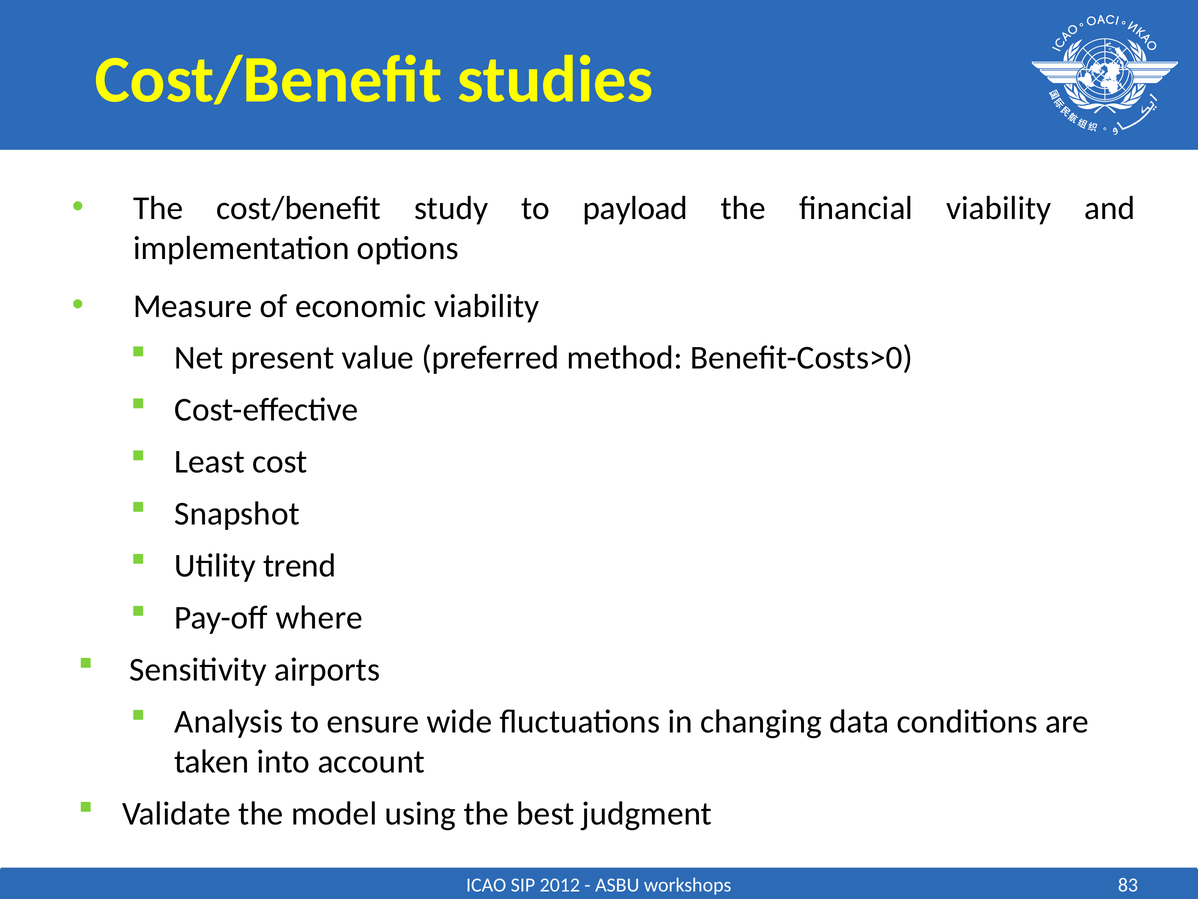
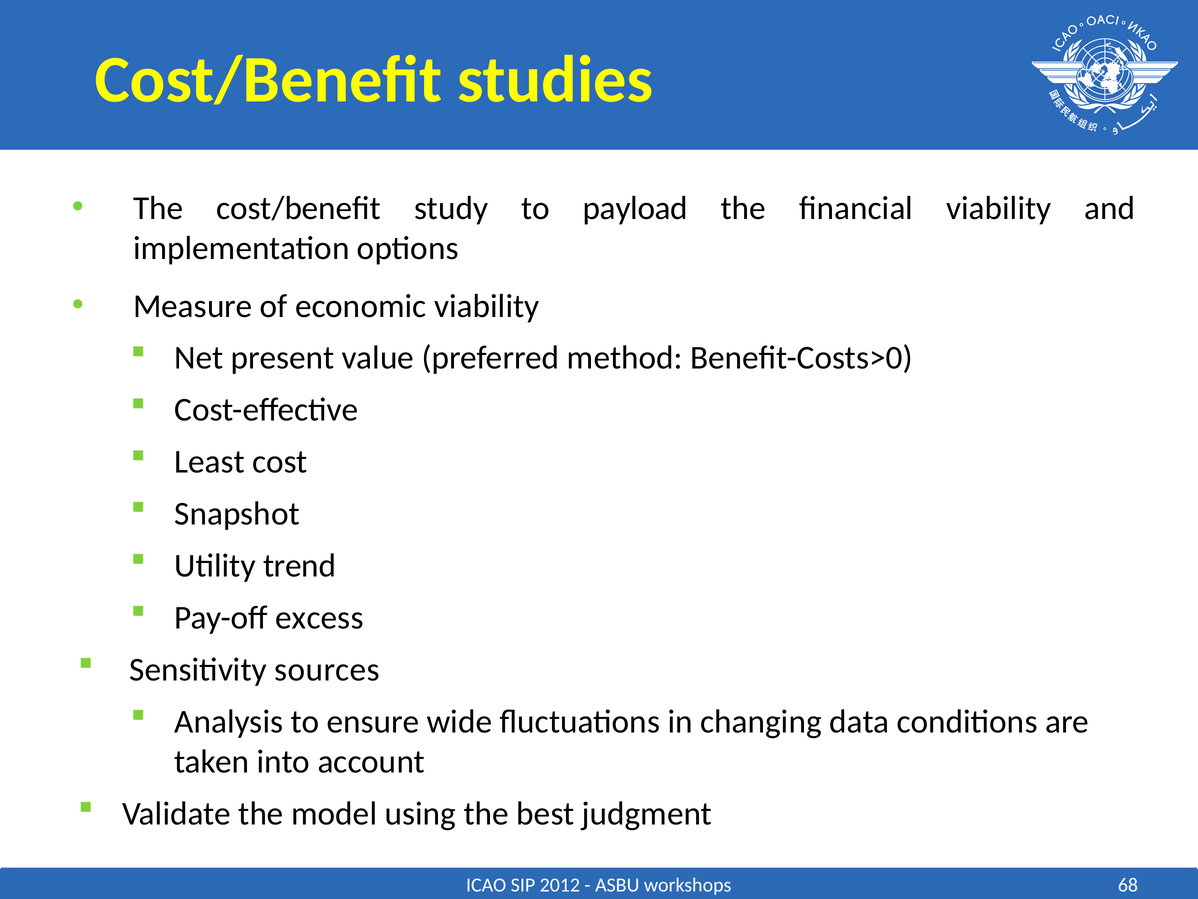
where: where -> excess (319, 617)
airports: airports -> sources (327, 669)
83: 83 -> 68 (1128, 885)
